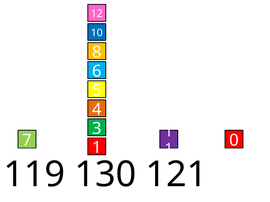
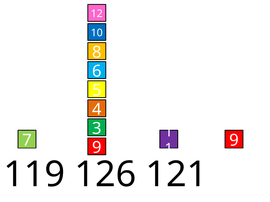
7 1: 1 -> 9 (97, 148)
0: 0 -> 9 (234, 141)
130: 130 -> 126 (105, 175)
